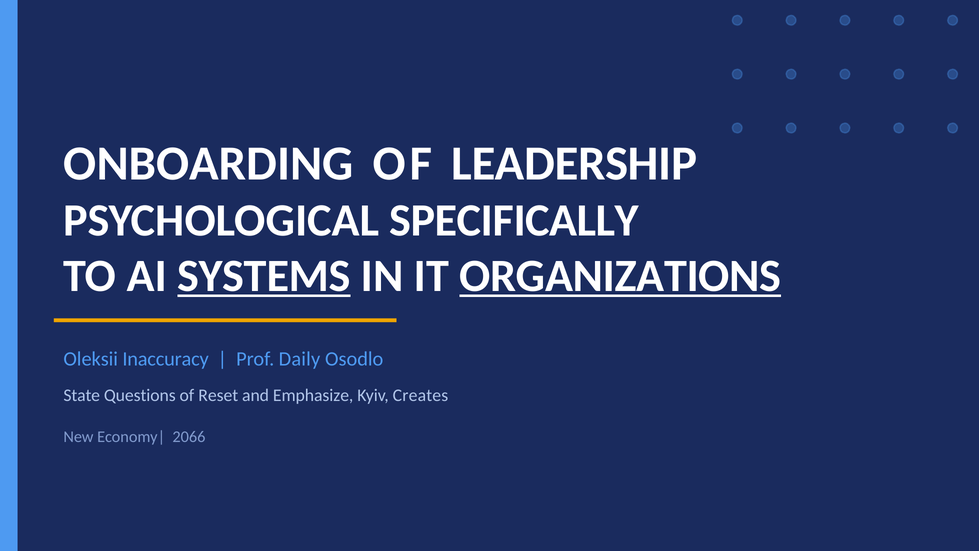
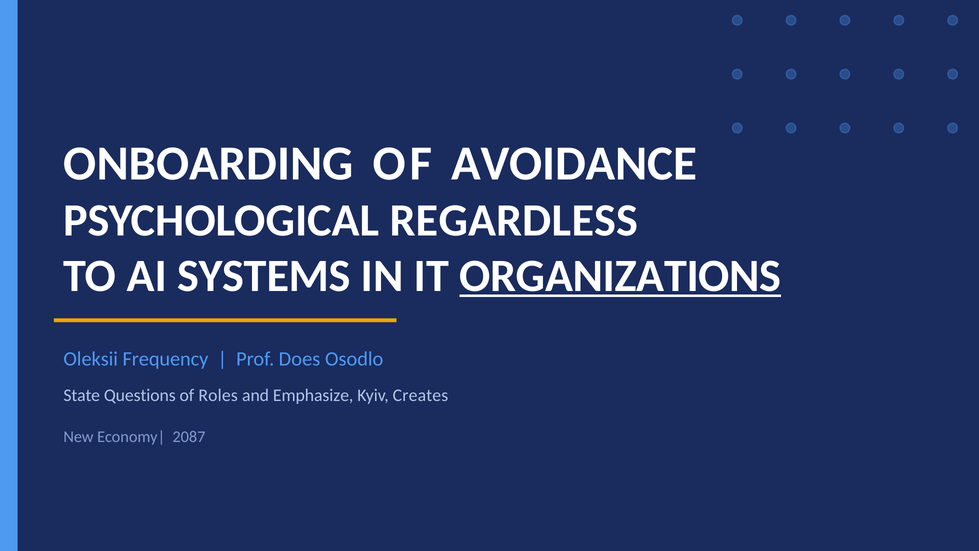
LEADERSHIP: LEADERSHIP -> AVOIDANCE (574, 163)
SPECIFICALLY: SPECIFICALLY -> REGARDLESS (514, 220)
SYSTEMS underline: present -> none (264, 276)
Inaccuracy: Inaccuracy -> Frequency (166, 359)
Daily: Daily -> Does (300, 359)
Reset: Reset -> Roles (218, 395)
2066: 2066 -> 2087 (189, 437)
